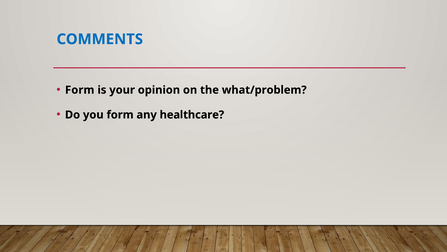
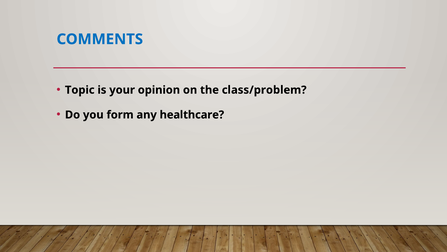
Form: Form -> Topic (80, 90)
what/problem: what/problem -> class/problem (264, 90)
